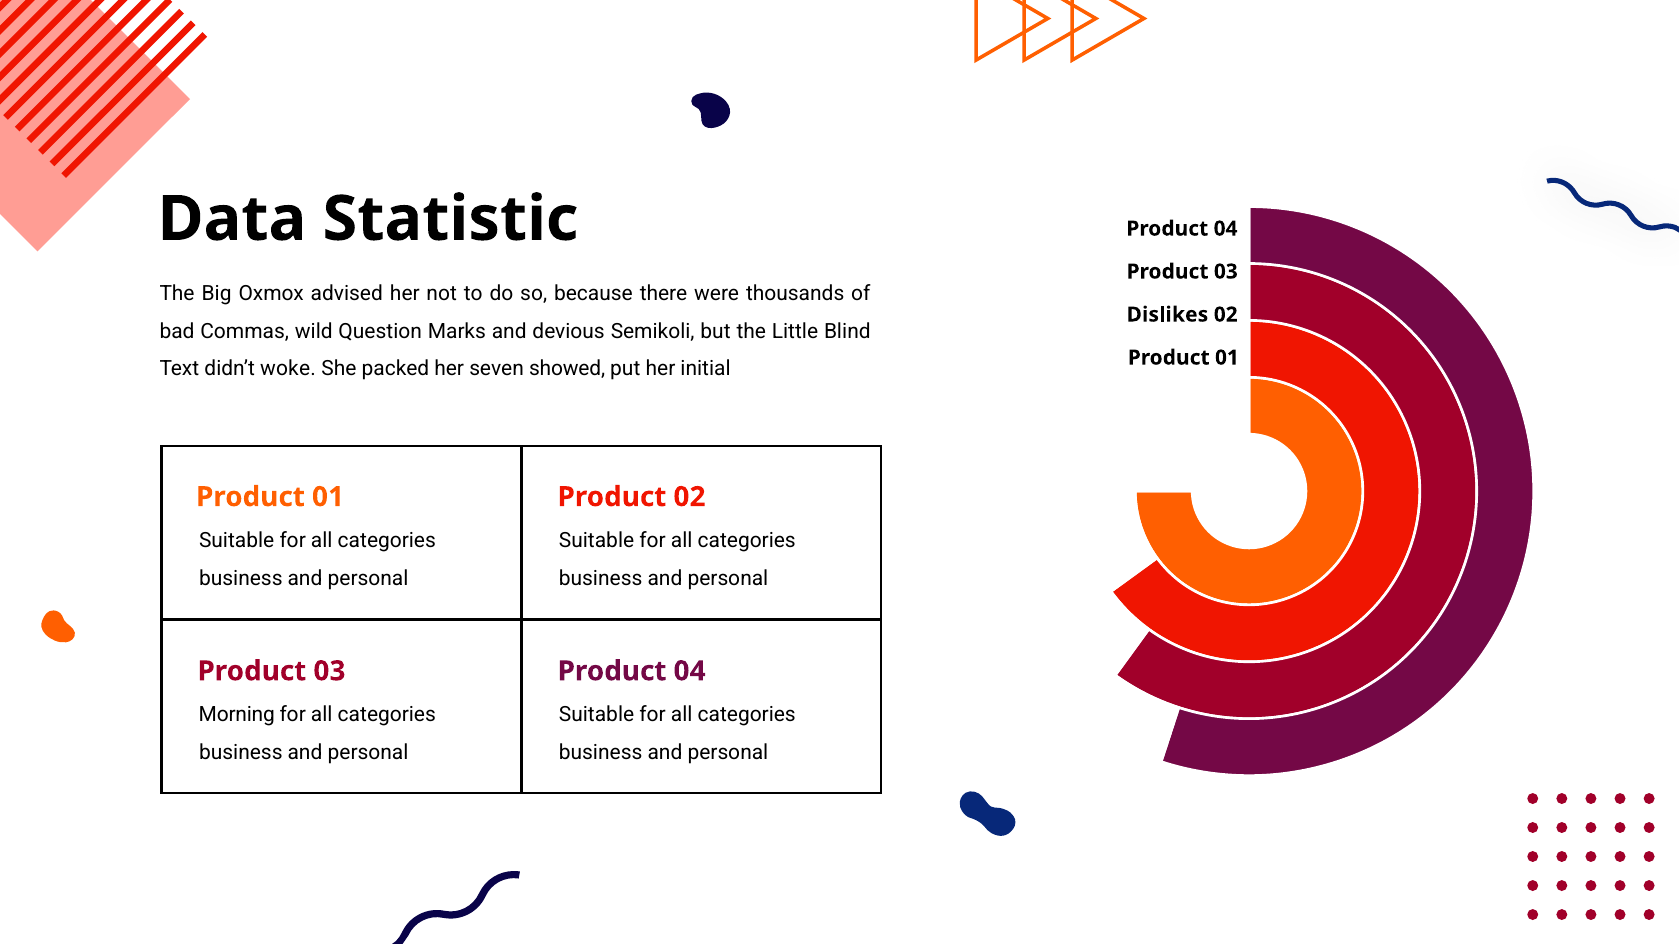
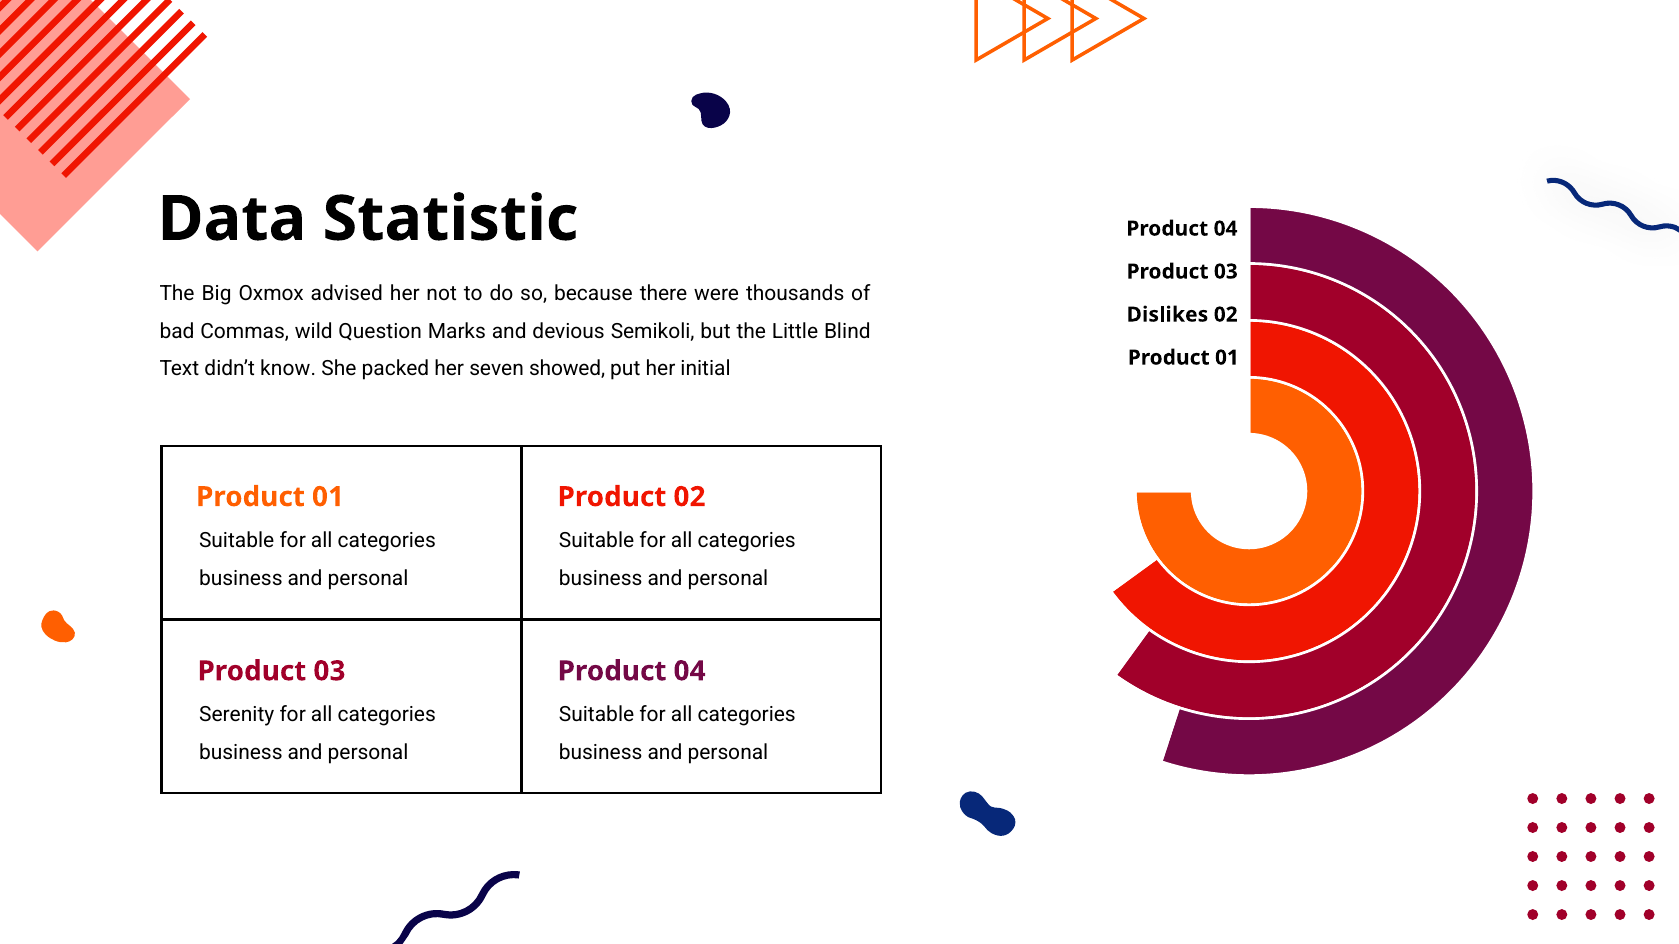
woke: woke -> know (288, 369)
Morning: Morning -> Serenity (237, 715)
